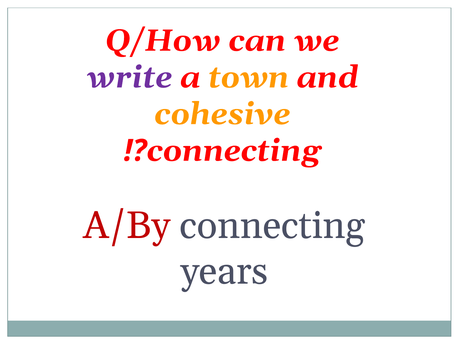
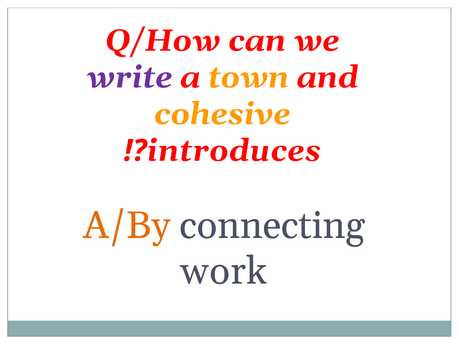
connecting: connecting -> introduces (234, 151)
A/By colour: red -> orange (127, 226)
years: years -> work (224, 271)
